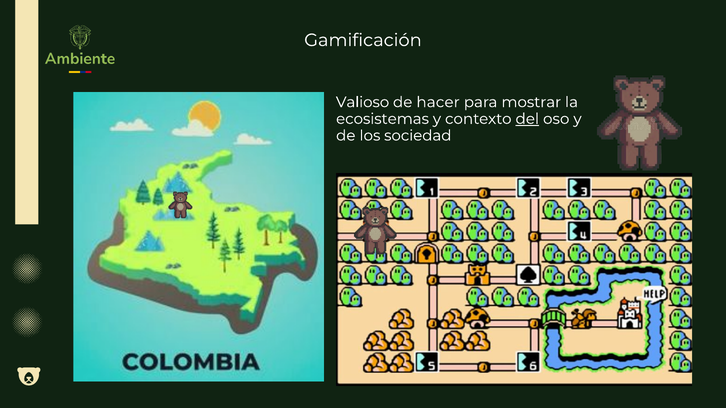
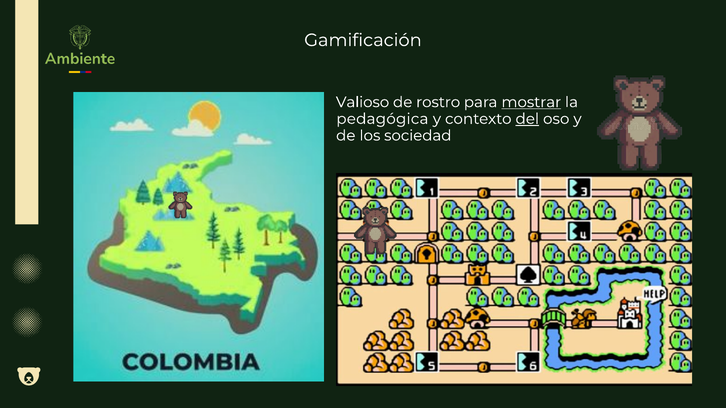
hacer: hacer -> rostro (438, 102)
mostrar underline: none -> present (531, 102)
ecosistemas: ecosistemas -> pedagógica (382, 119)
